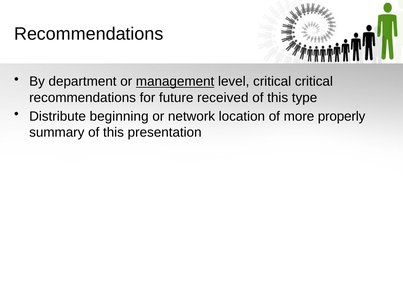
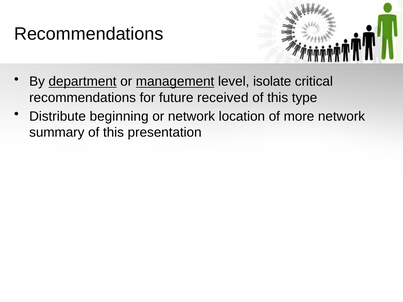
department underline: none -> present (83, 82)
level critical: critical -> isolate (272, 82)
more properly: properly -> network (342, 116)
